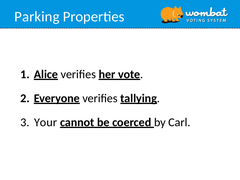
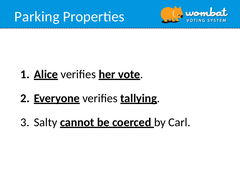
Your: Your -> Salty (46, 122)
